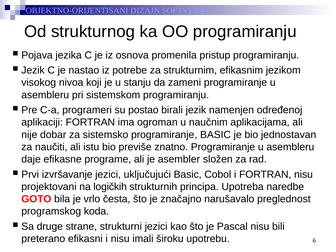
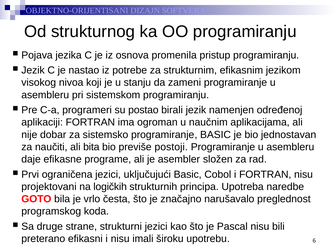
istu: istu -> bita (91, 147)
znatno: znatno -> postoji (171, 147)
izvršavanje: izvršavanje -> ograničena (67, 174)
